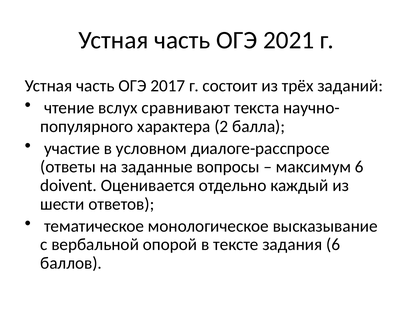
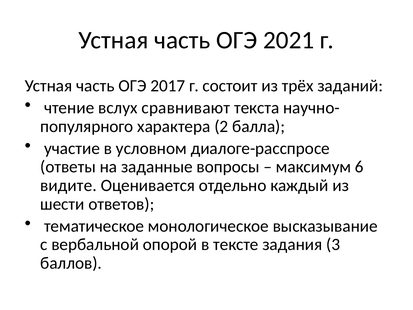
doivent: doivent -> видите (68, 185)
задания 6: 6 -> 3 (333, 244)
